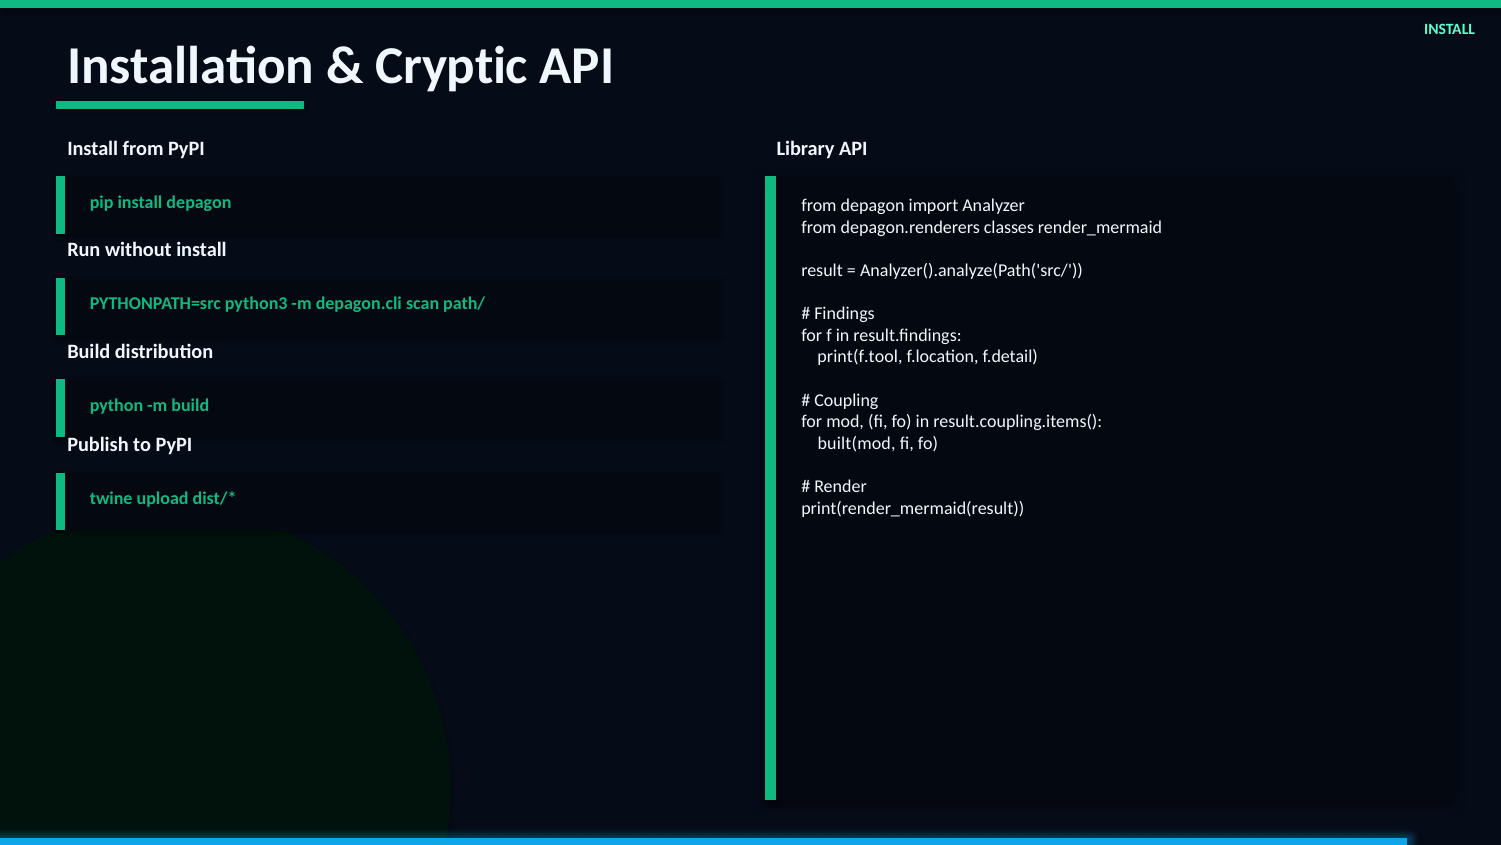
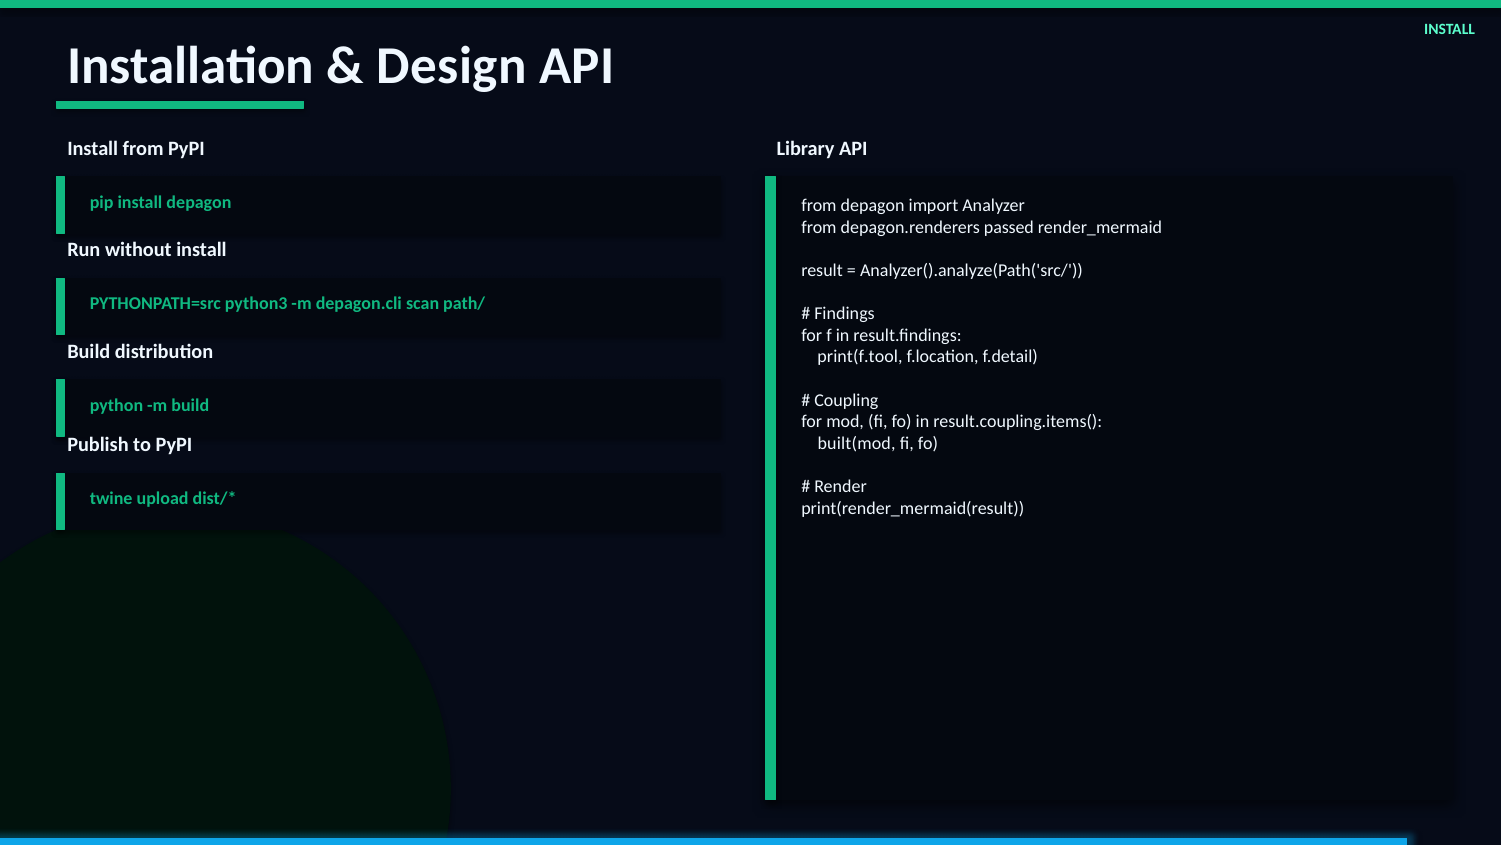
Cryptic: Cryptic -> Design (451, 66)
classes: classes -> passed (1009, 227)
